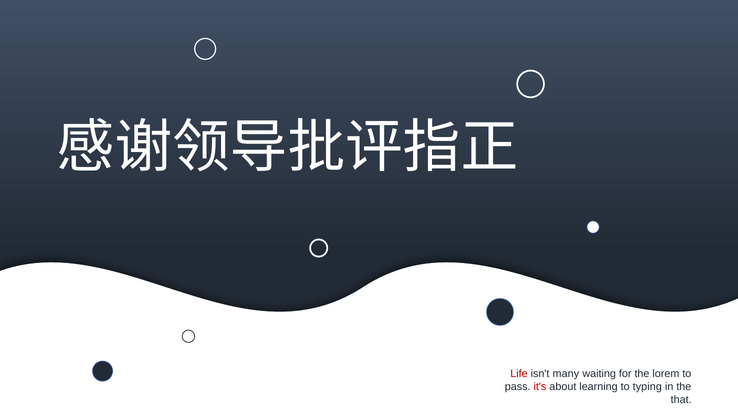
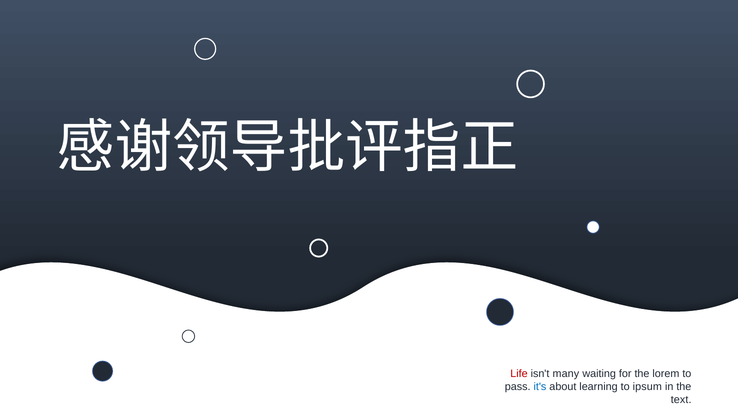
it's colour: red -> blue (540, 387)
typing: typing -> ipsum (647, 387)
that: that -> text (681, 400)
